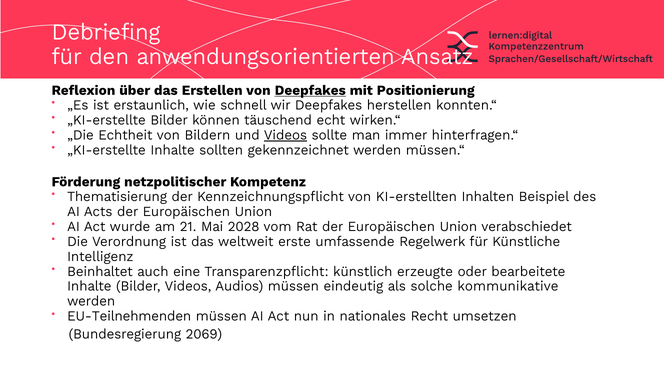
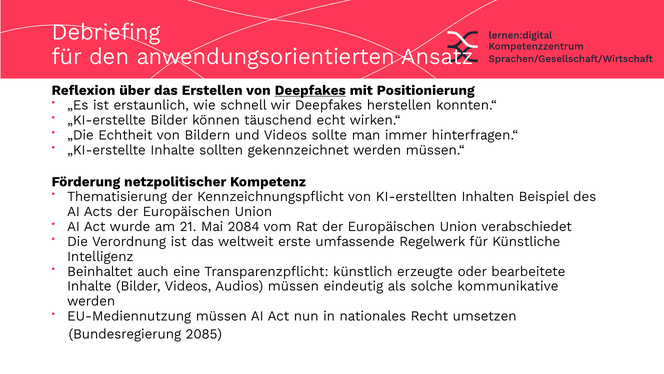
Videos underline: present -> none (285, 135)
2028: 2028 -> 2084 (244, 226)
EU-Teilnehmenden: EU-Teilnehmenden -> EU-Mediennutzung (129, 316)
2069: 2069 -> 2085 (204, 334)
